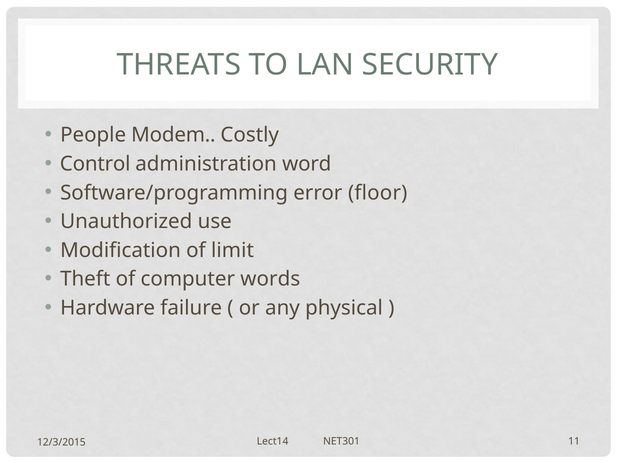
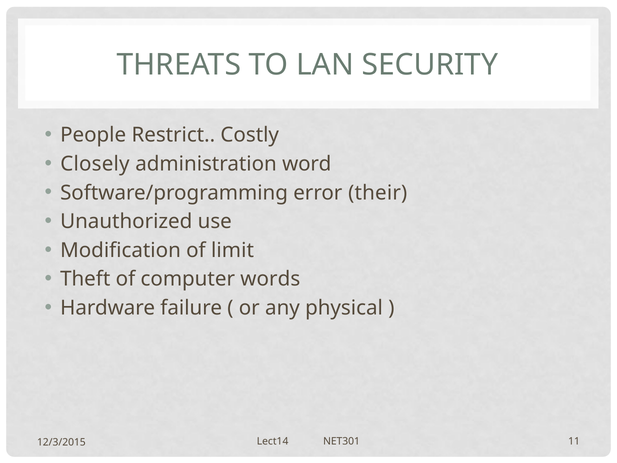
Modem: Modem -> Restrict (173, 135)
Control: Control -> Closely (95, 164)
floor: floor -> their (378, 193)
